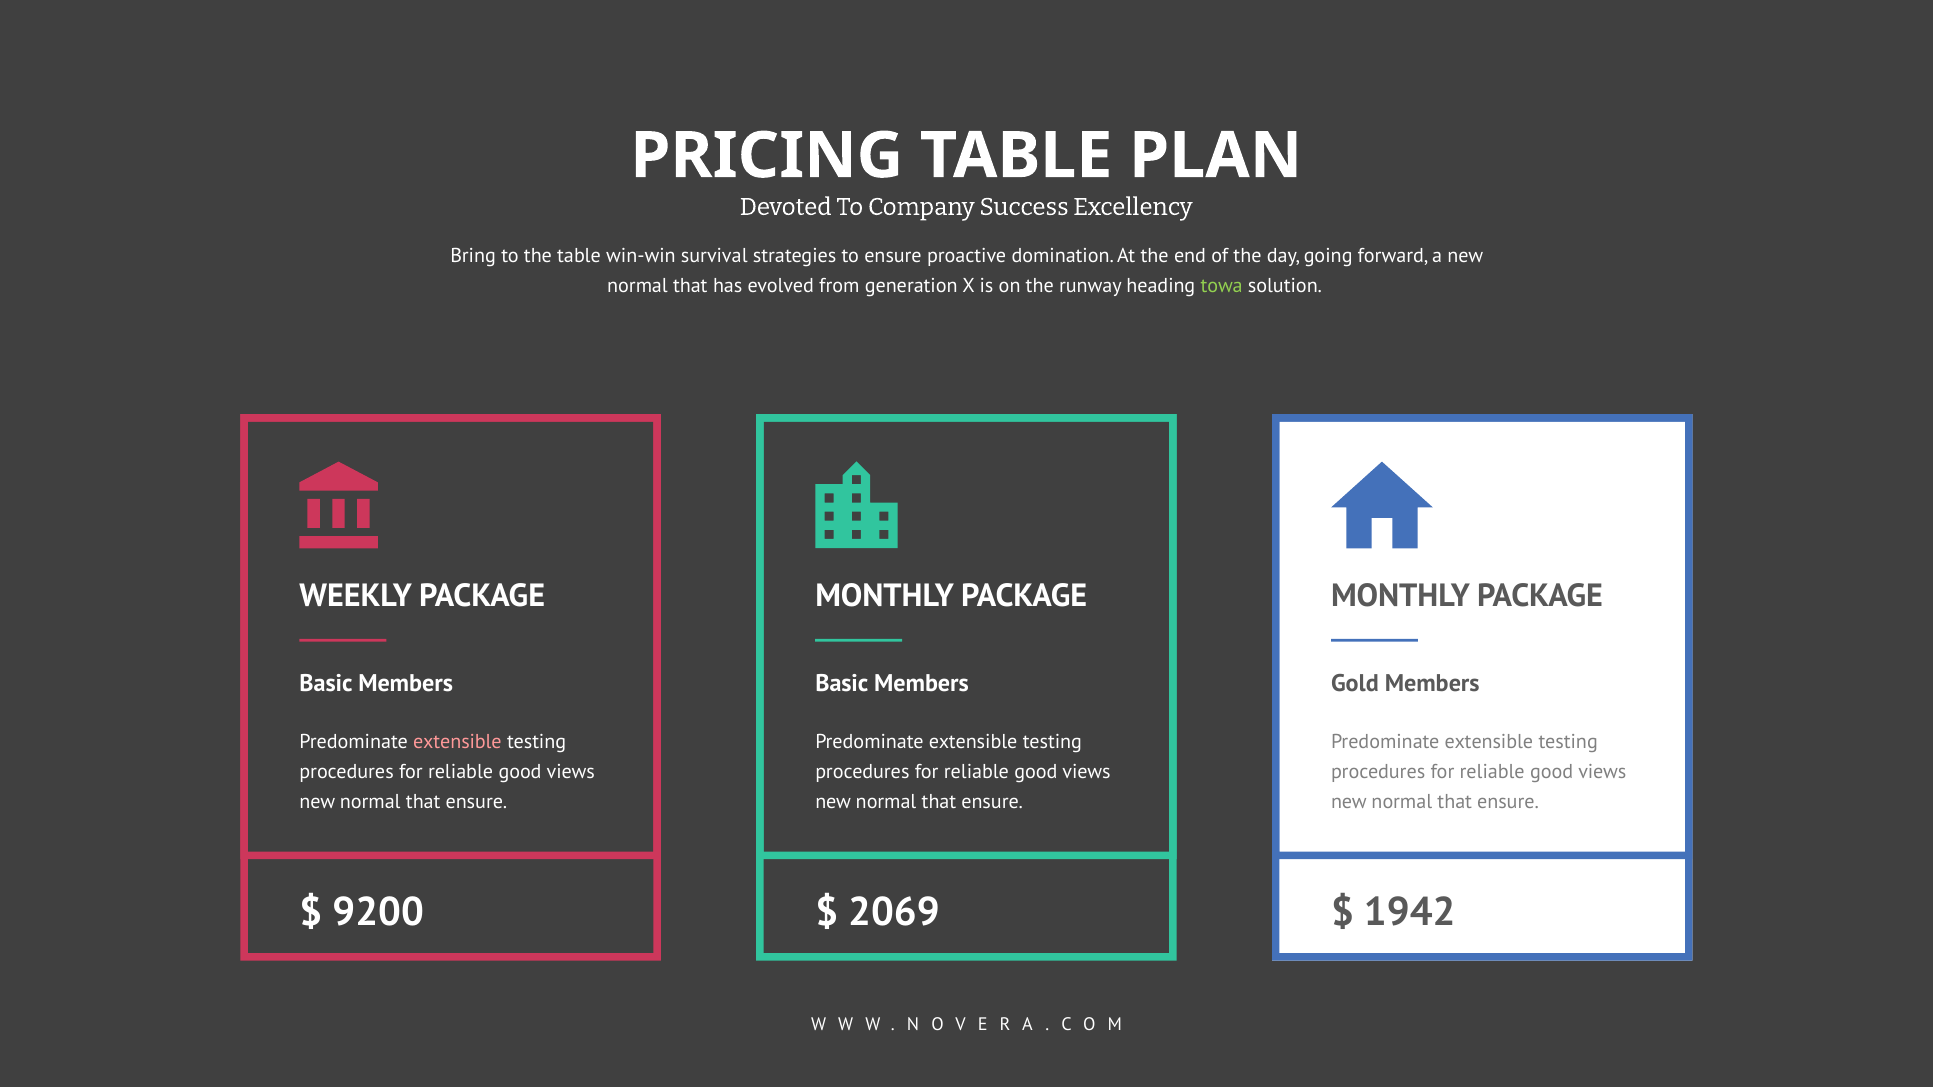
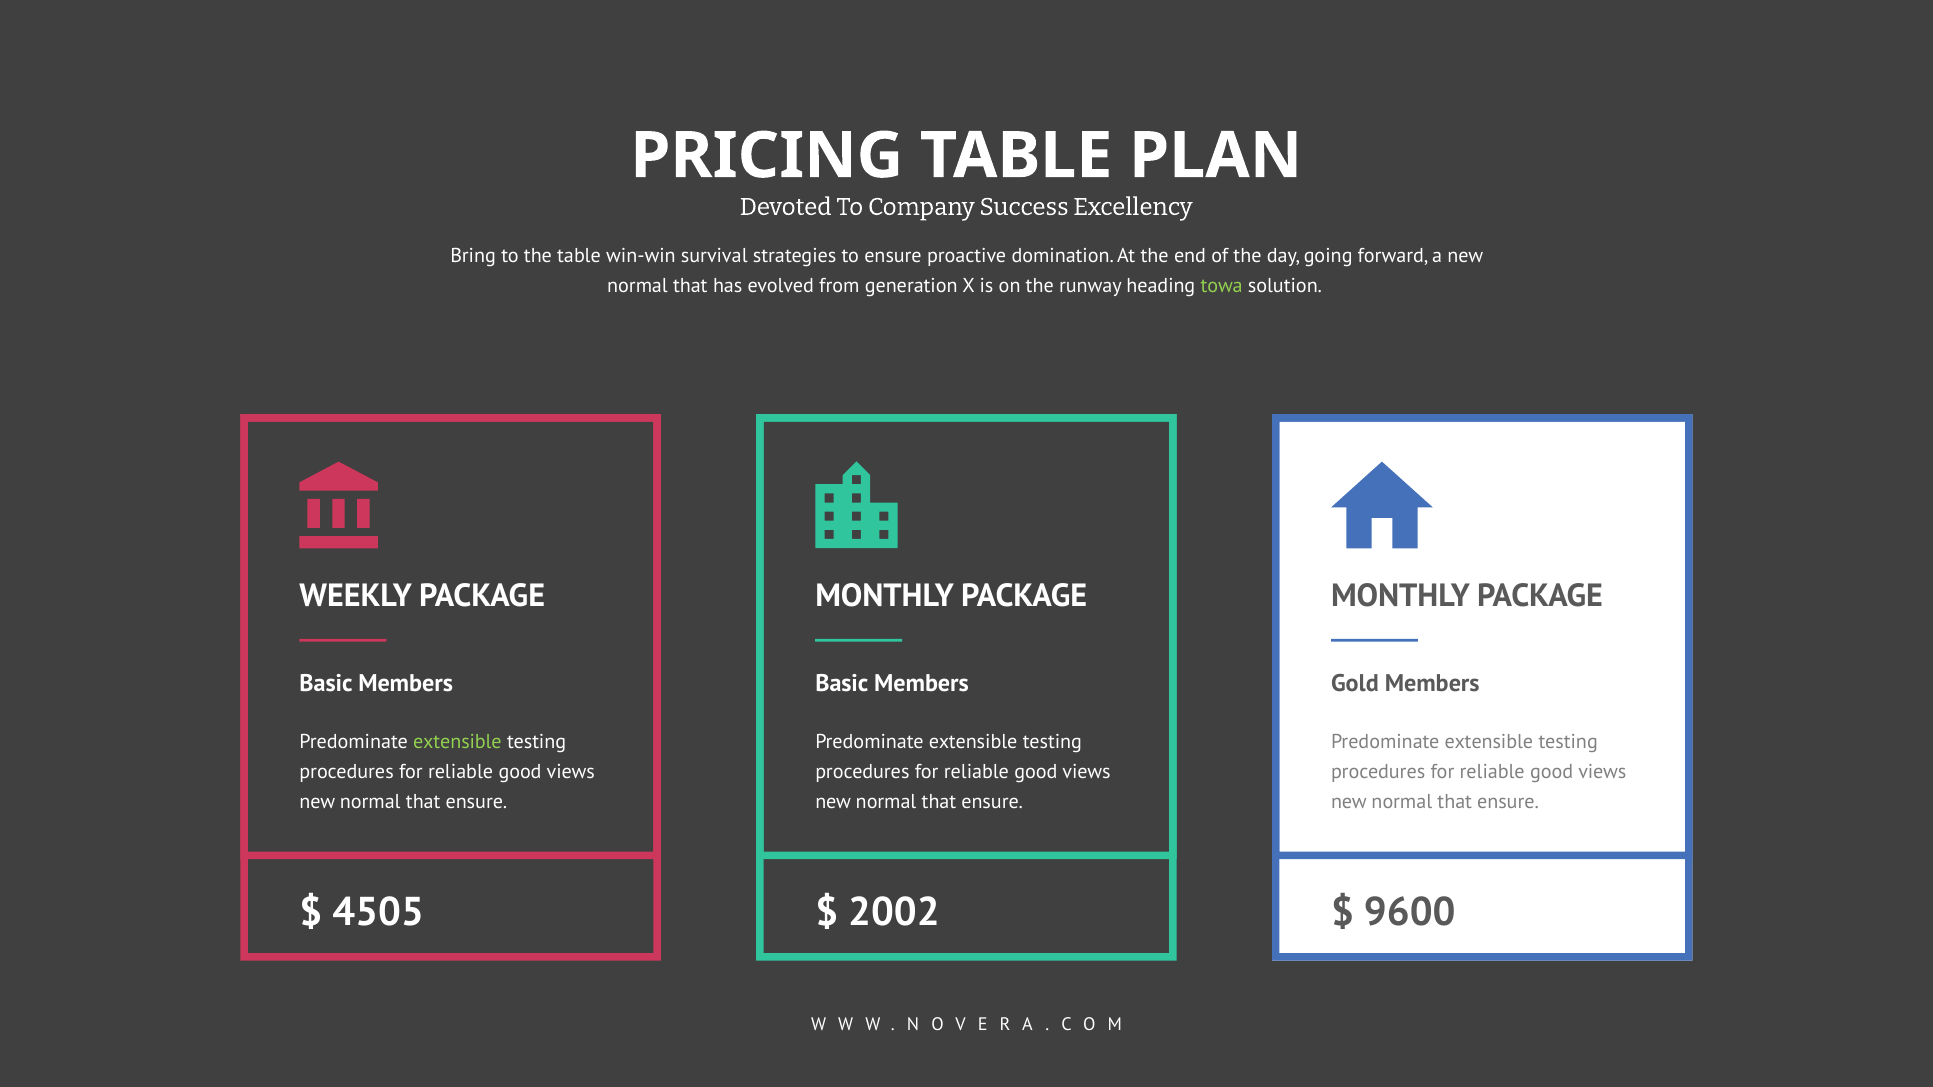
extensible colour: pink -> light green (457, 742)
9200: 9200 -> 4505 (378, 913)
2069: 2069 -> 2002 (894, 913)
1942: 1942 -> 9600 (1410, 913)
